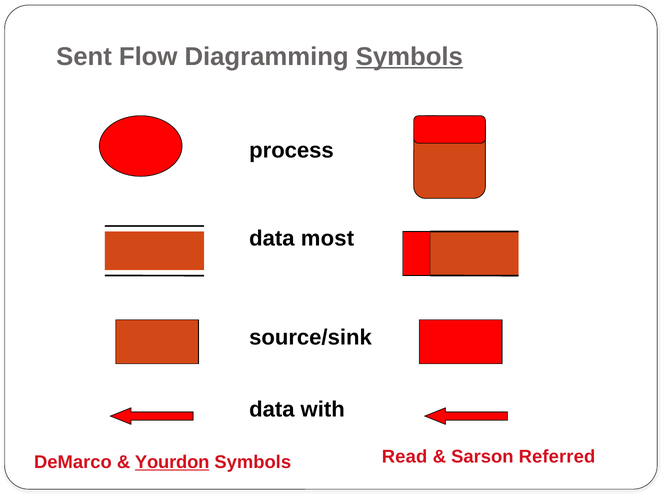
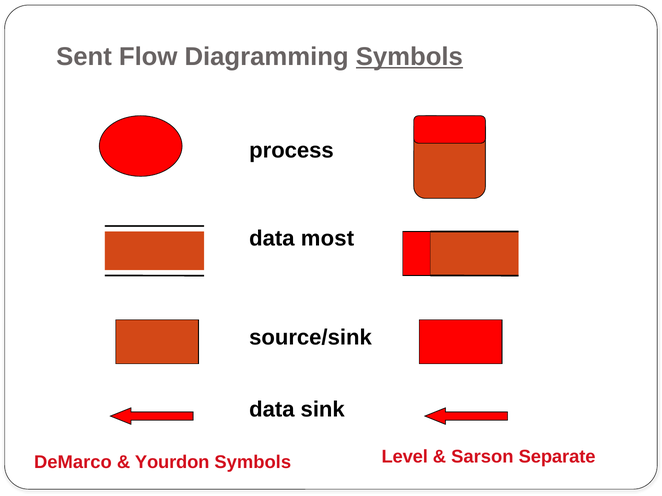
with: with -> sink (323, 410)
Yourdon underline: present -> none (172, 462)
Read: Read -> Level (405, 457)
Referred: Referred -> Separate (557, 457)
